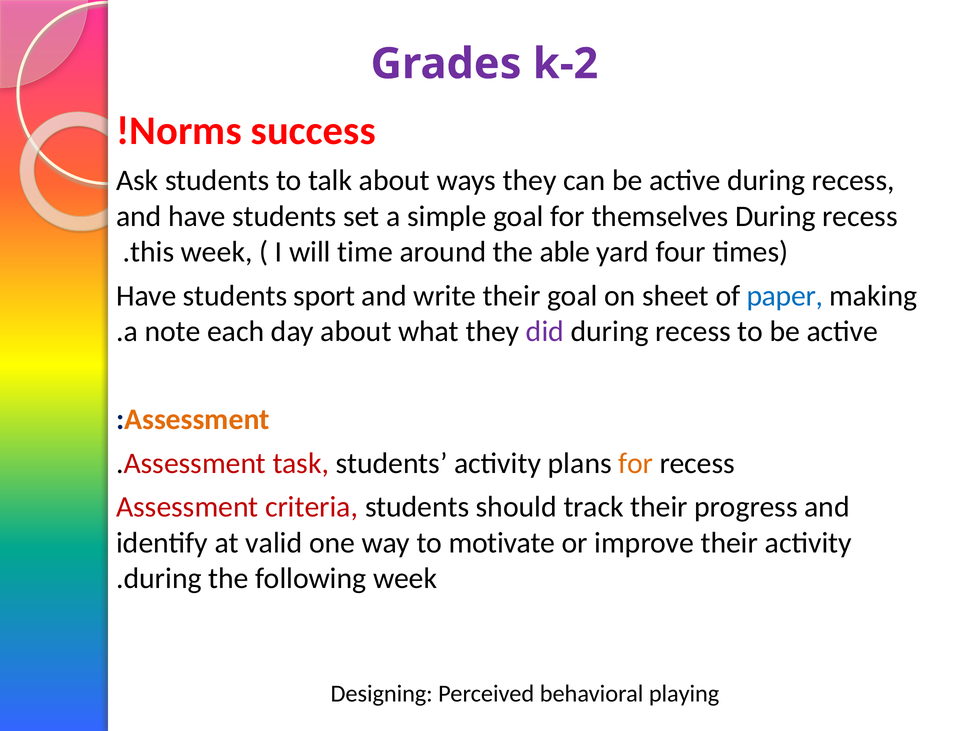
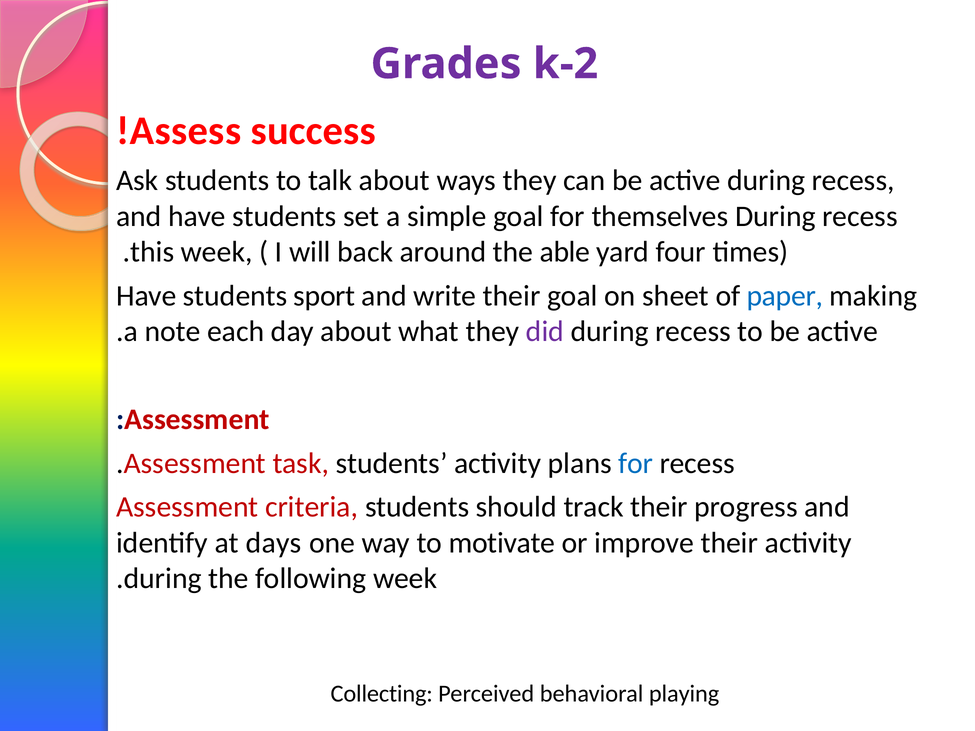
Norms: Norms -> Assess (185, 131)
time: time -> back (365, 252)
Assessment colour: orange -> red (197, 420)
for colour: orange -> blue (636, 463)
valid: valid -> days (274, 543)
Designing: Designing -> Collecting (382, 694)
